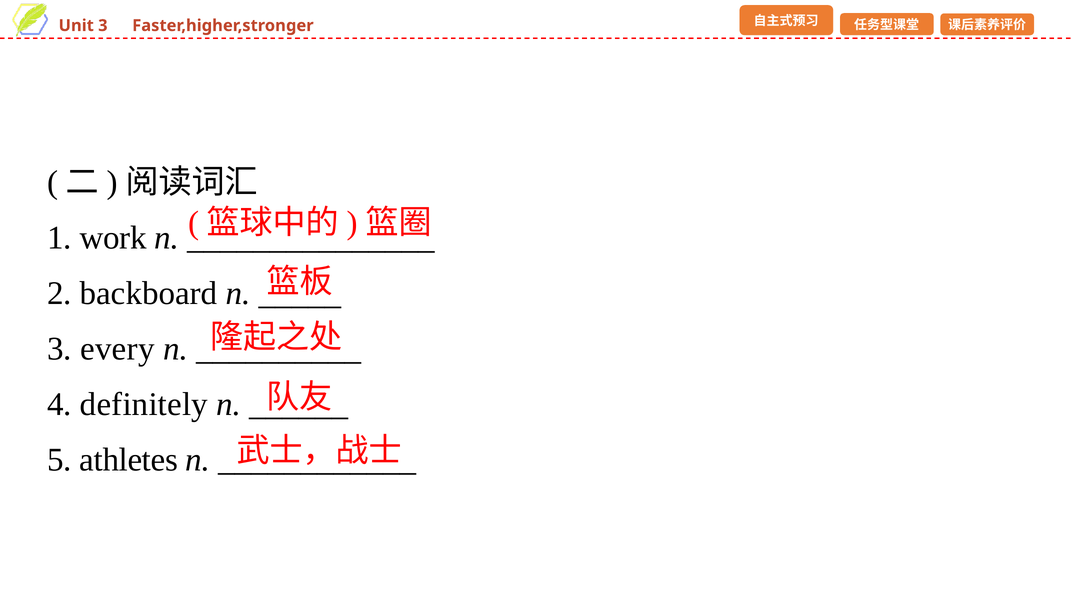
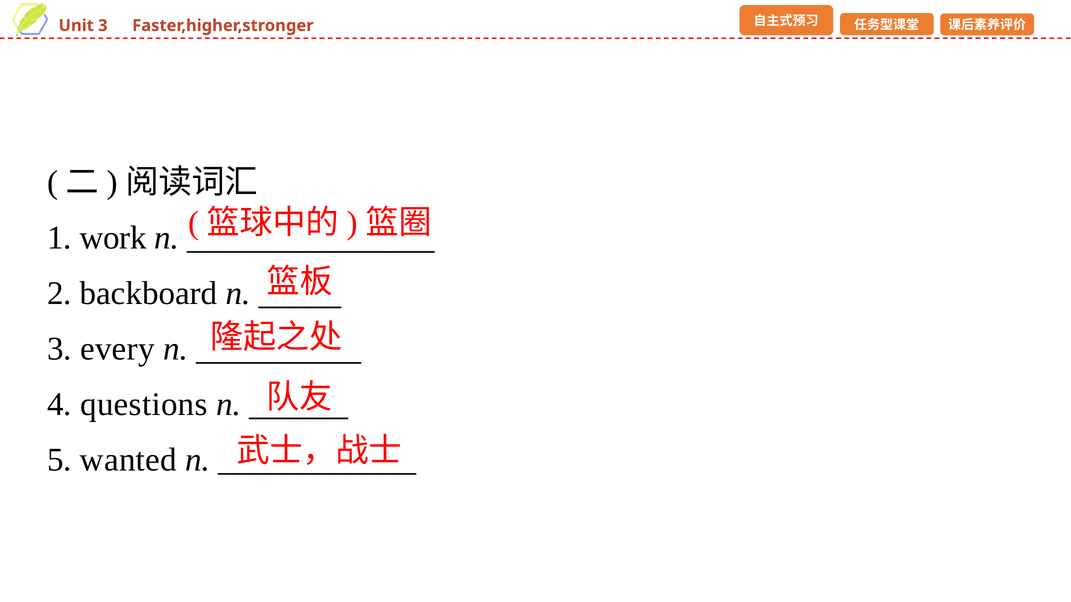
definitely: definitely -> questions (144, 405)
athletes: athletes -> wanted (128, 460)
